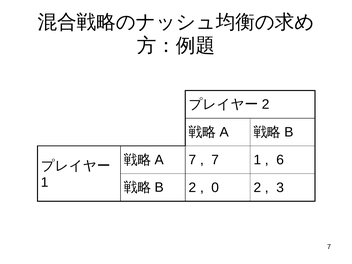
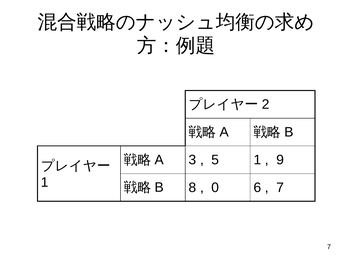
7: 7 -> 3 (193, 160)
7: 7 -> 5 (215, 160)
6: 6 -> 9 (280, 160)
2: 2 -> 8 (193, 188)
0 2: 2 -> 6 (257, 188)
3: 3 -> 7 (280, 188)
